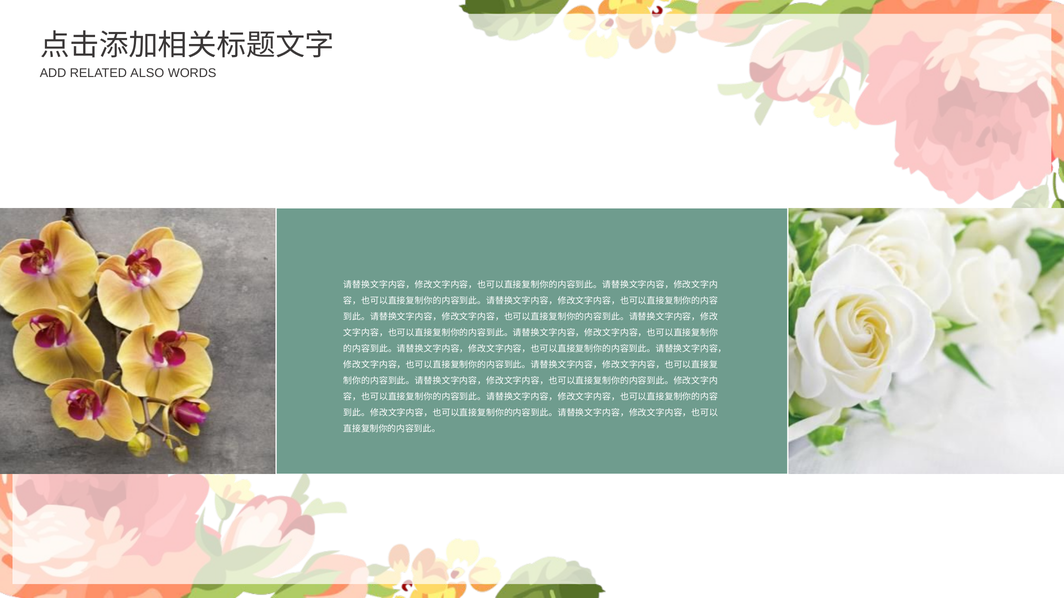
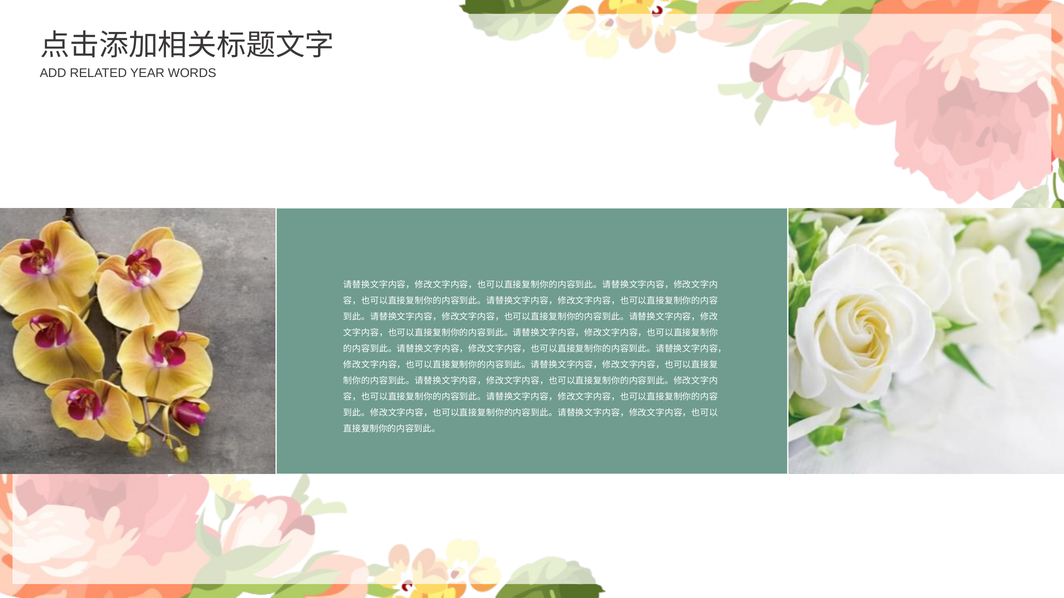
ALSO: ALSO -> YEAR (147, 73)
